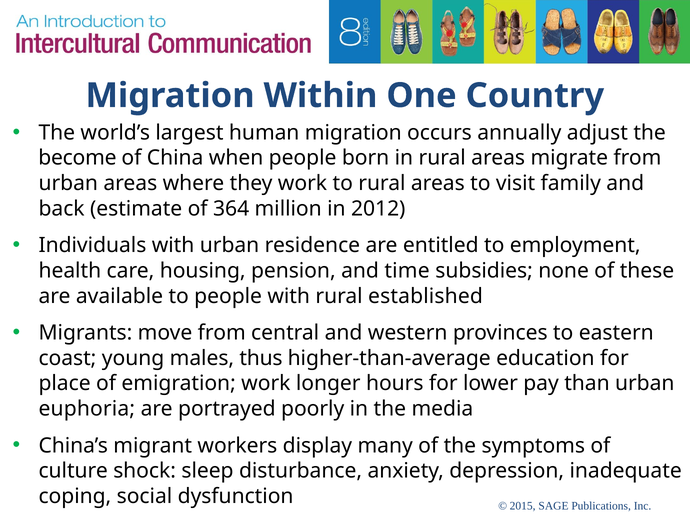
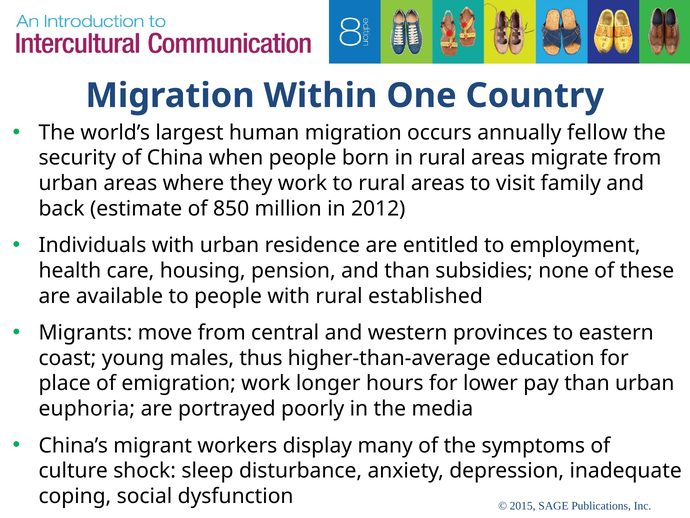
adjust: adjust -> fellow (597, 133)
become: become -> security (77, 158)
364: 364 -> 850 (231, 208)
and time: time -> than (407, 271)
